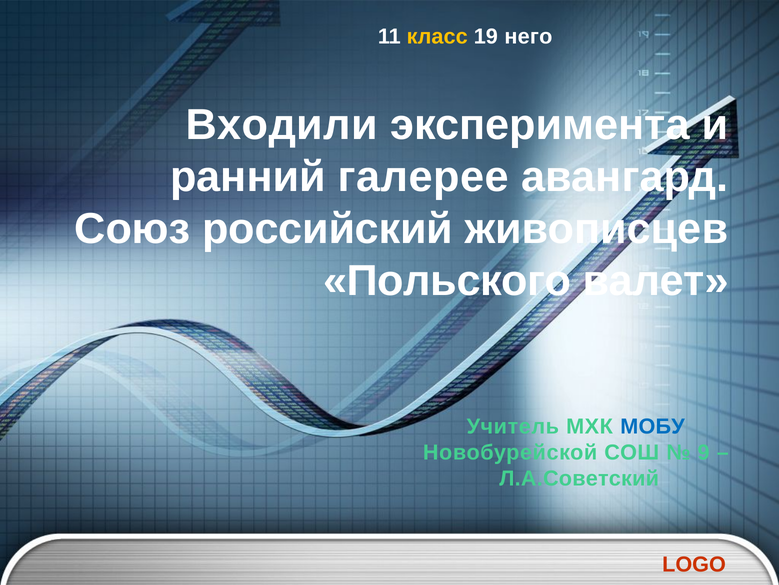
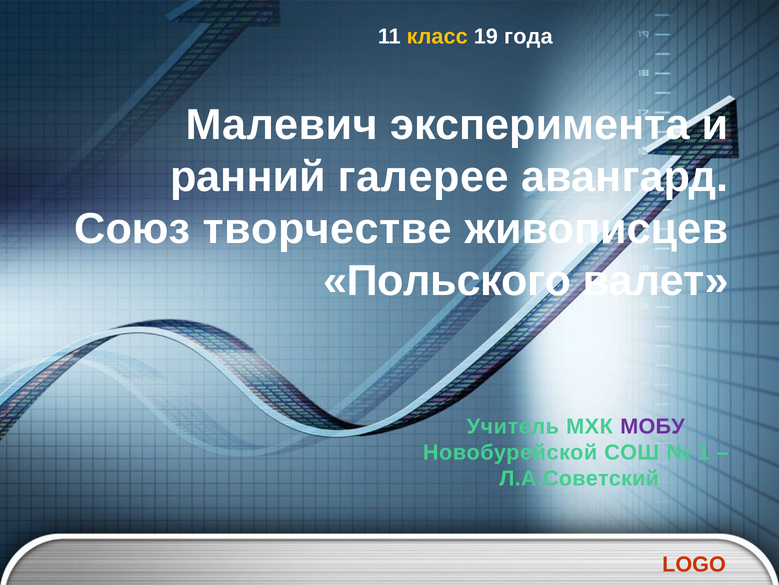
него: него -> года (528, 37)
Входили: Входили -> Малевич (282, 125)
российский: российский -> творчестве (327, 228)
МОБУ colour: blue -> purple (653, 426)
9: 9 -> 1 (704, 452)
